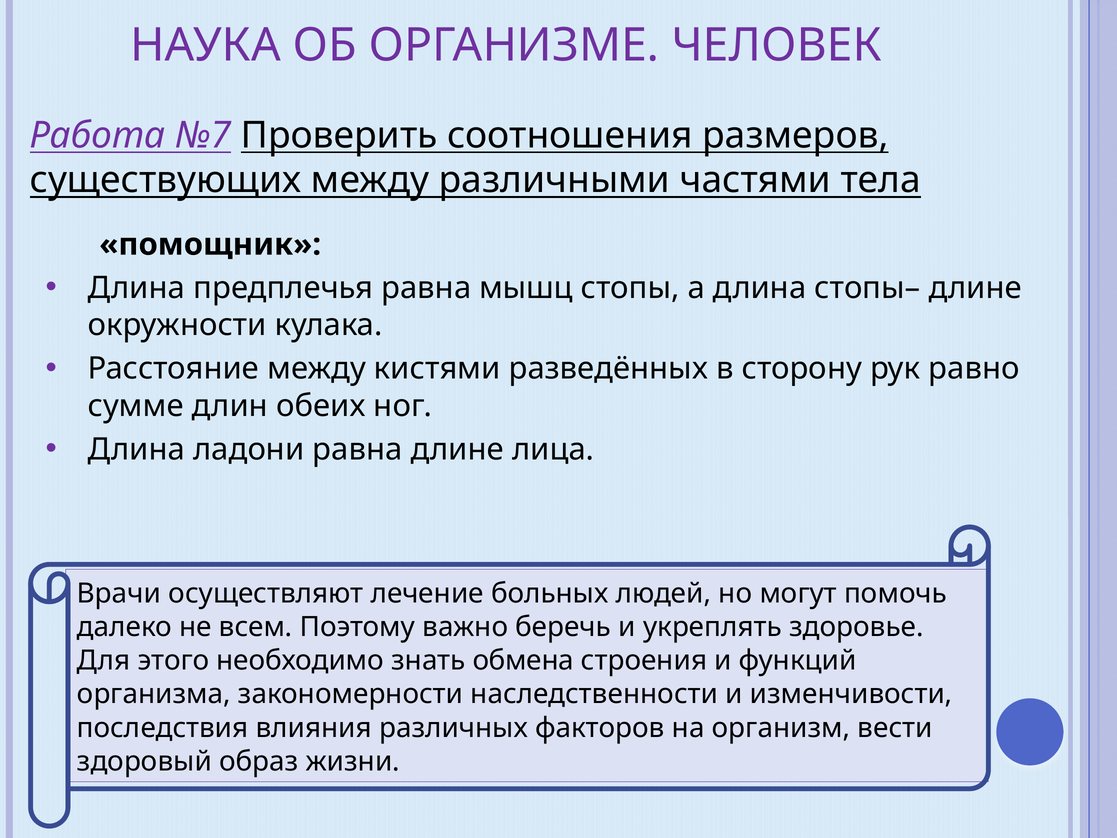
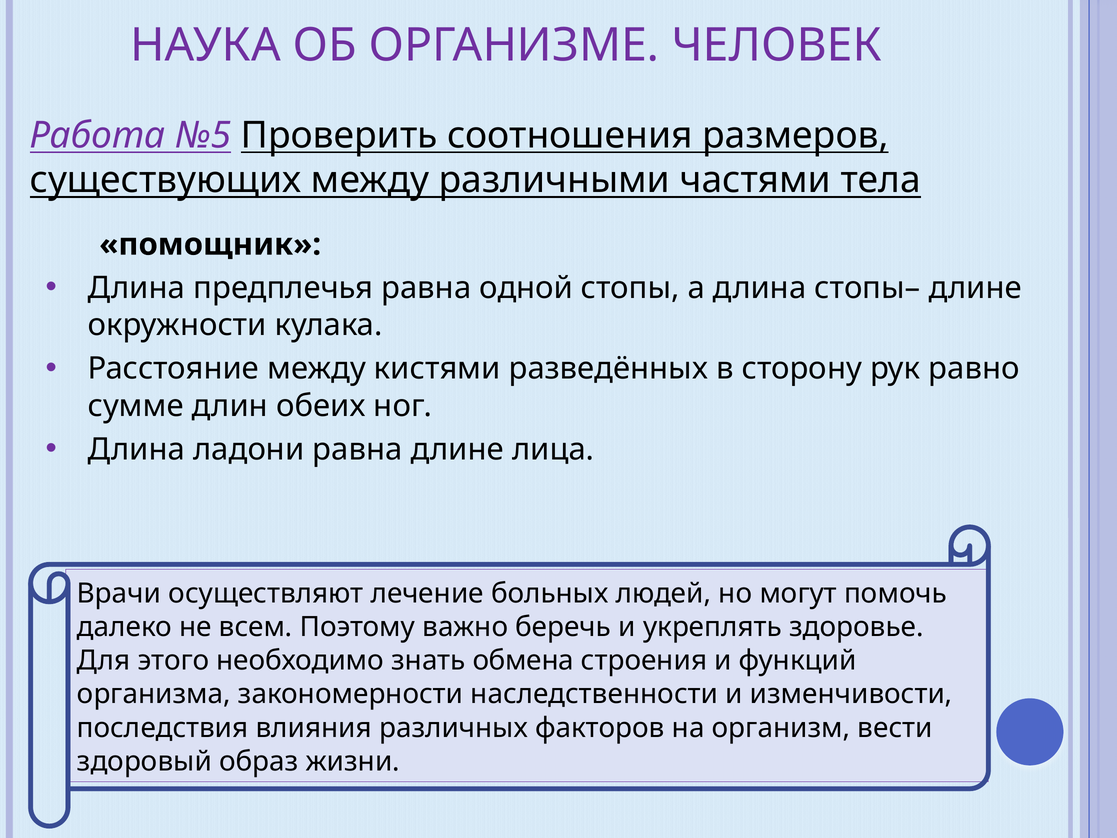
№7: №7 -> №5 (203, 135)
мышц: мышц -> одной (526, 288)
